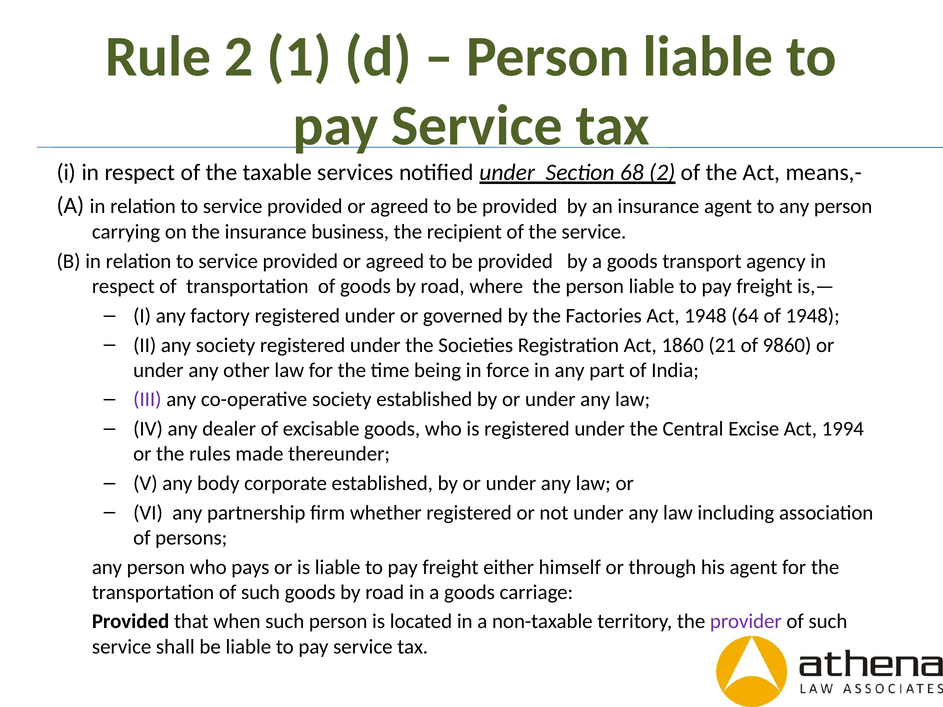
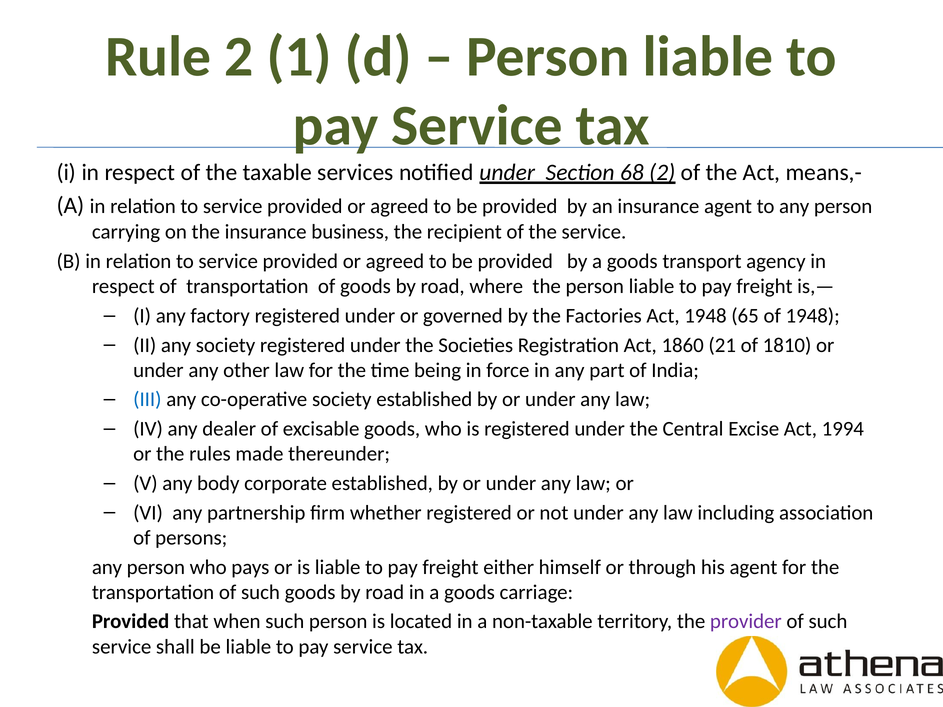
64: 64 -> 65 (745, 316)
9860: 9860 -> 1810 (787, 345)
III colour: purple -> blue (147, 400)
